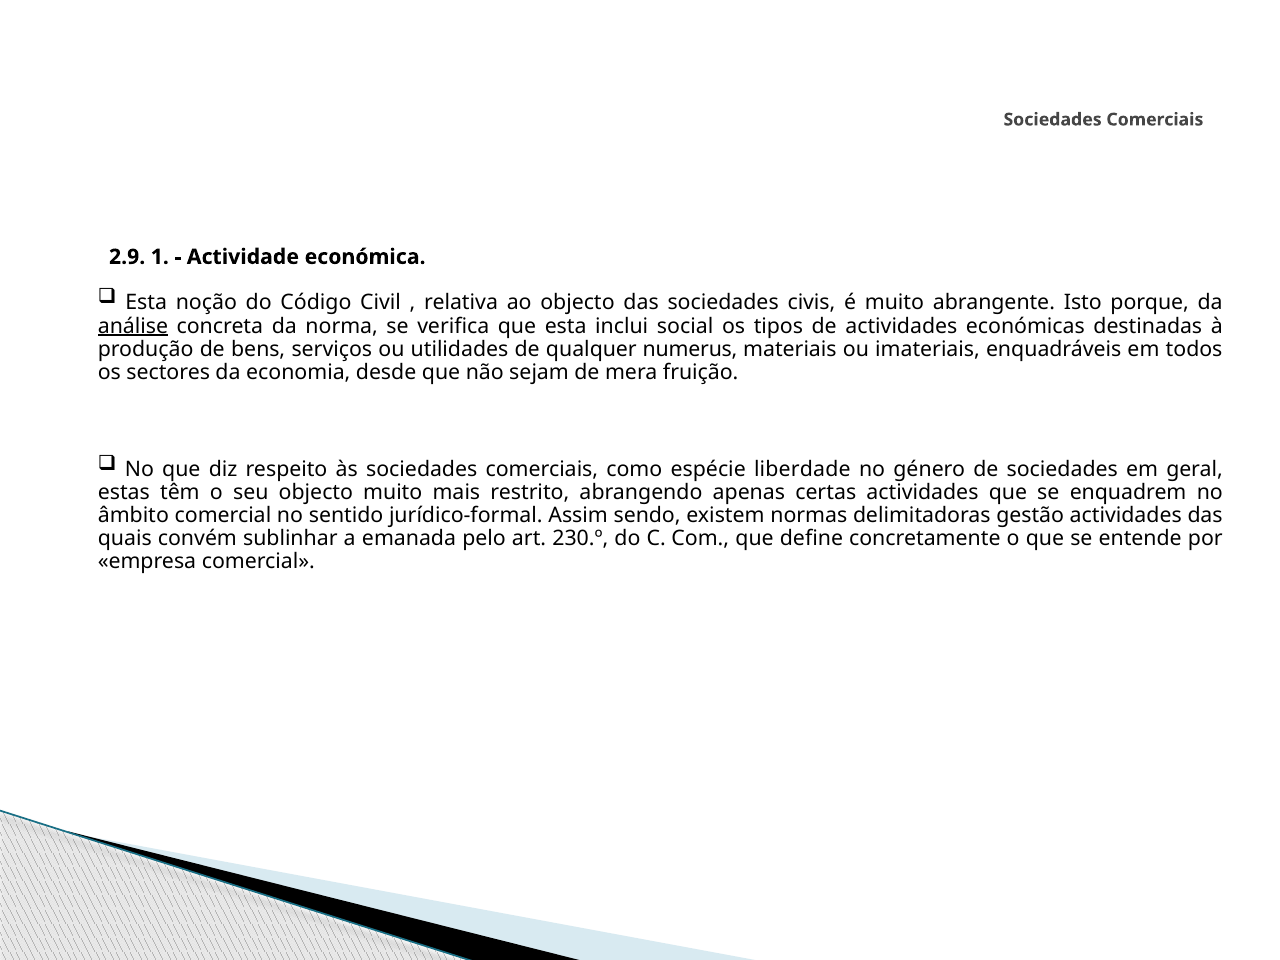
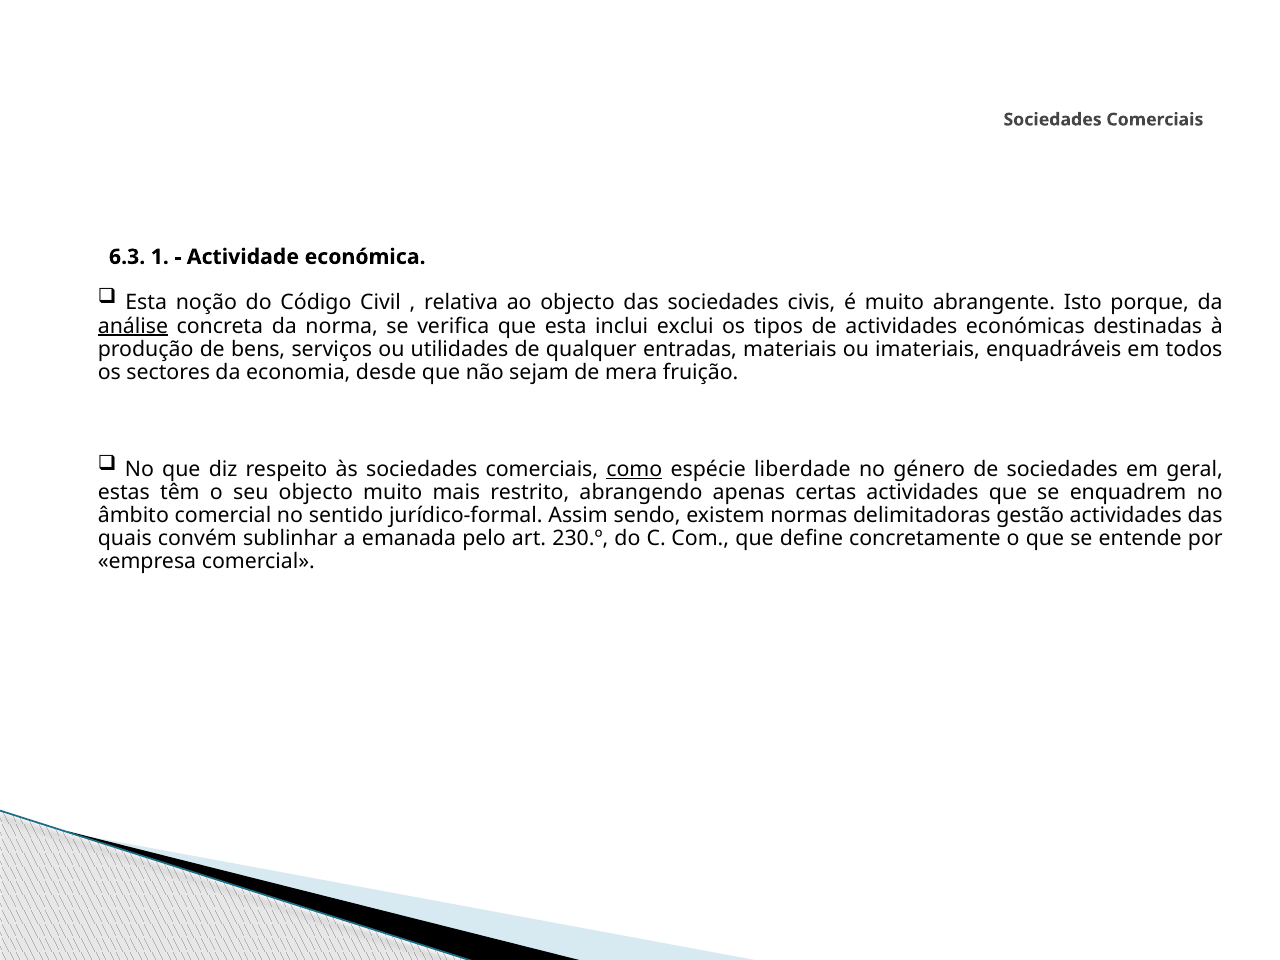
2.9: 2.9 -> 6.3 (127, 257)
social: social -> exclui (685, 326)
numerus: numerus -> entradas (690, 349)
como underline: none -> present (634, 469)
